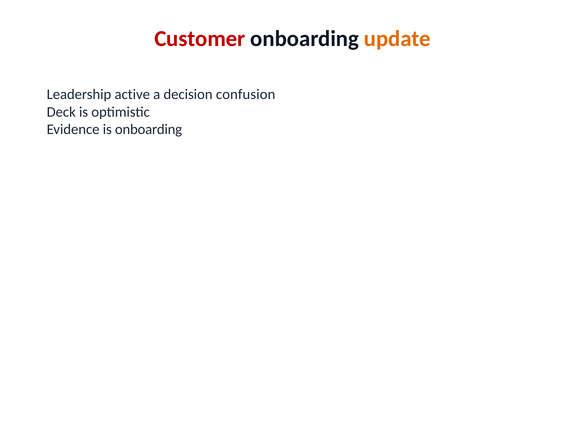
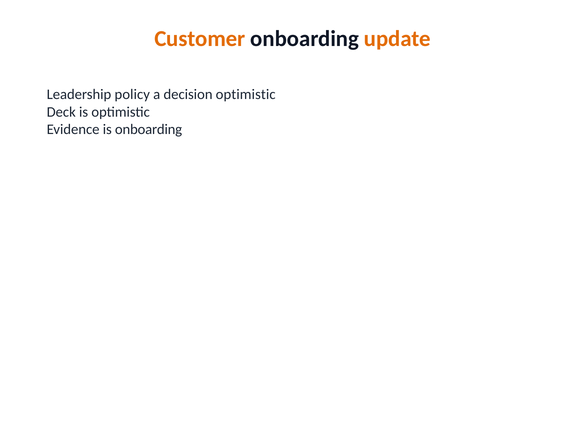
Customer colour: red -> orange (200, 39)
active: active -> policy (132, 95)
decision confusion: confusion -> optimistic (246, 95)
